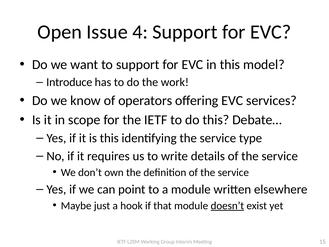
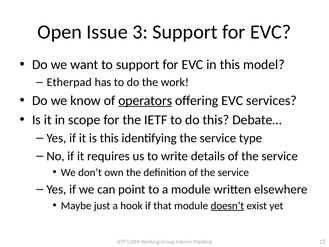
4: 4 -> 3 (140, 32)
Introduce: Introduce -> Etherpad (69, 82)
operators underline: none -> present (145, 100)
